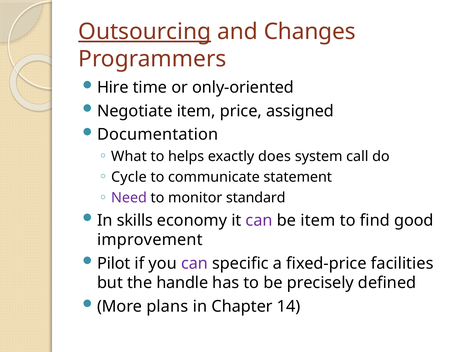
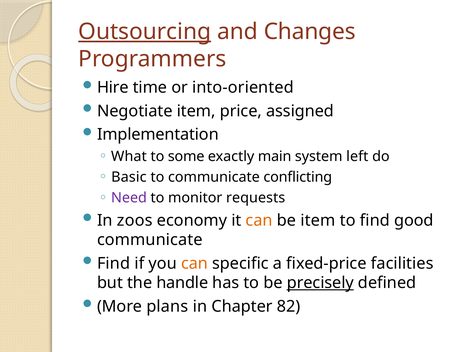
only-oriented: only-oriented -> into-oriented (243, 87)
Documentation: Documentation -> Implementation (158, 134)
helps: helps -> some (186, 156)
does: does -> main (275, 156)
call: call -> left (357, 156)
Cycle: Cycle -> Basic (129, 177)
statement: statement -> conflicting (298, 177)
standard: standard -> requests (256, 198)
skills: skills -> zoos (135, 220)
can colour: purple -> orange (259, 220)
improvement: improvement -> communicate (150, 240)
Pilot: Pilot -> Find (114, 263)
can colour: purple -> orange (195, 263)
precisely underline: none -> present (320, 283)
14: 14 -> 82 (289, 306)
